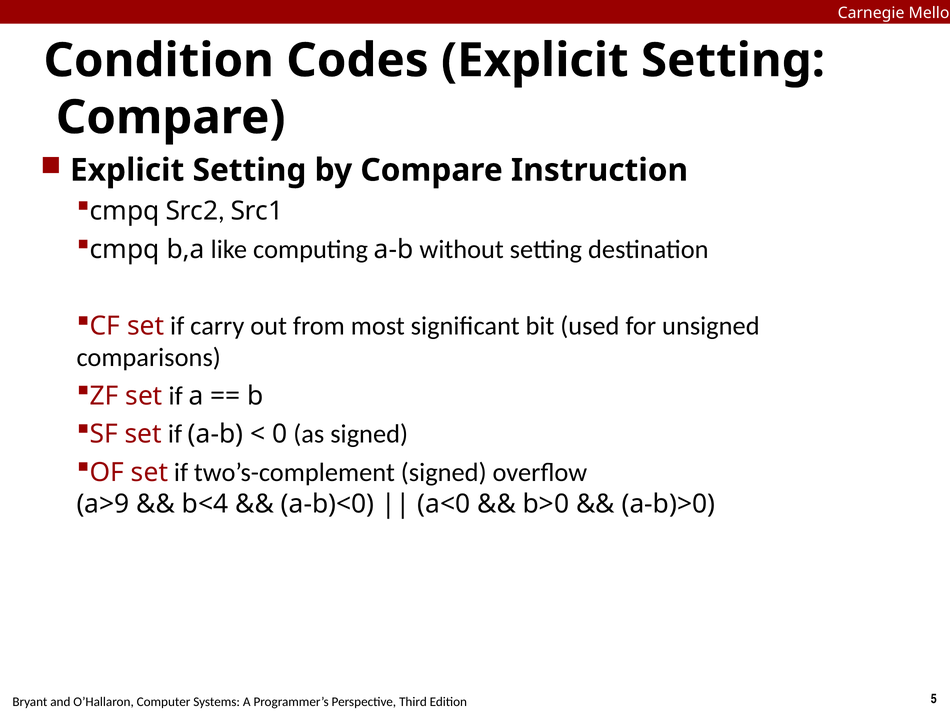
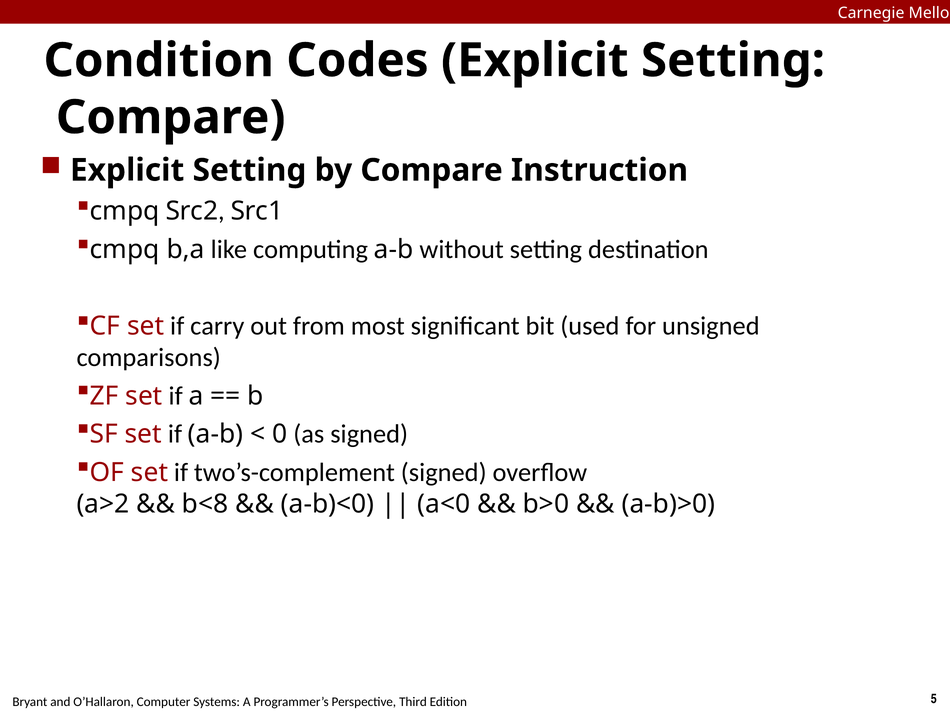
a>9: a>9 -> a>2 (103, 504)
b<4: b<4 -> b<8 (205, 504)
